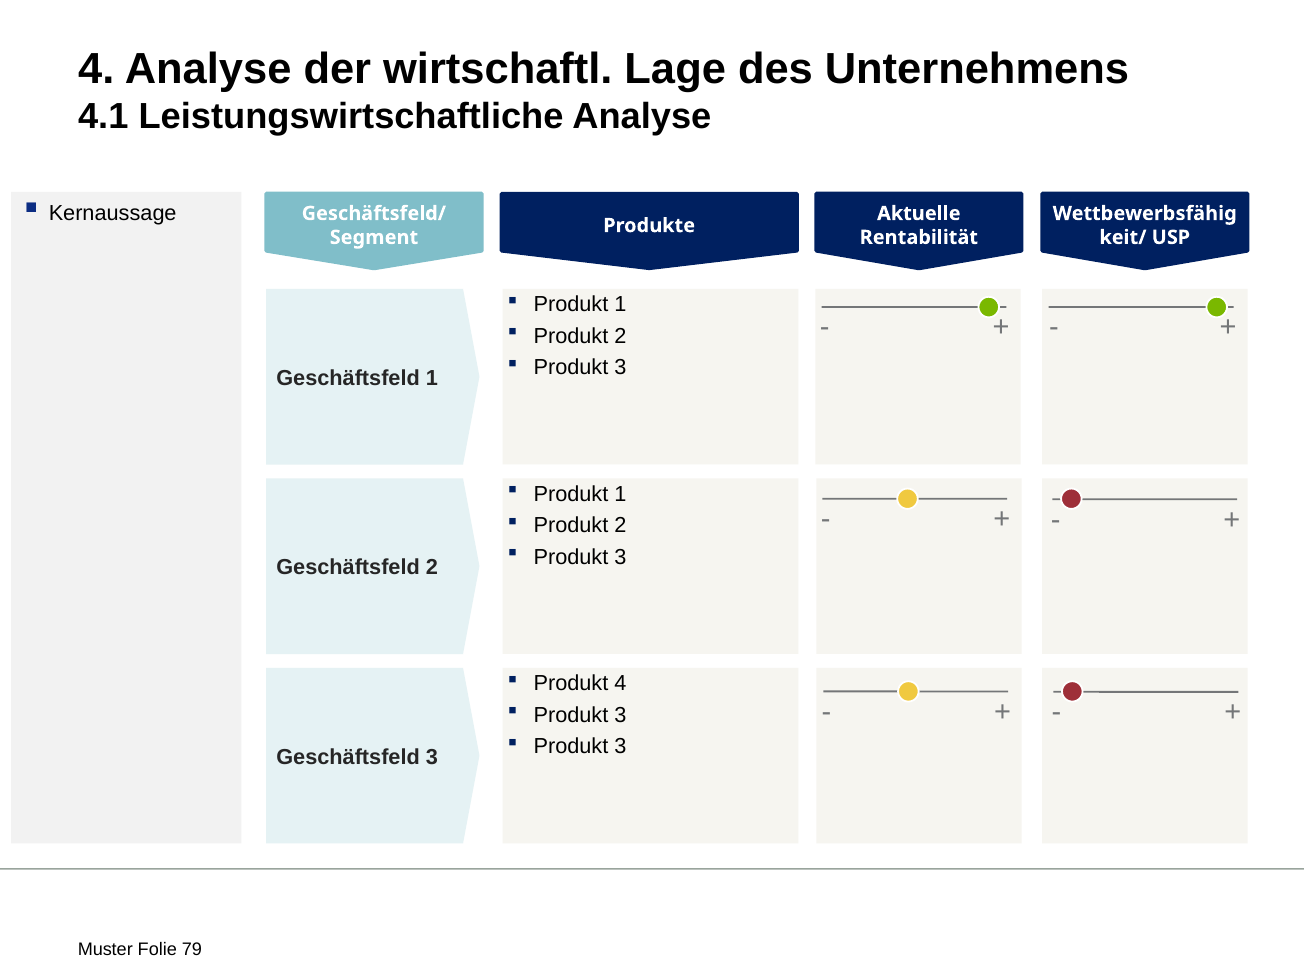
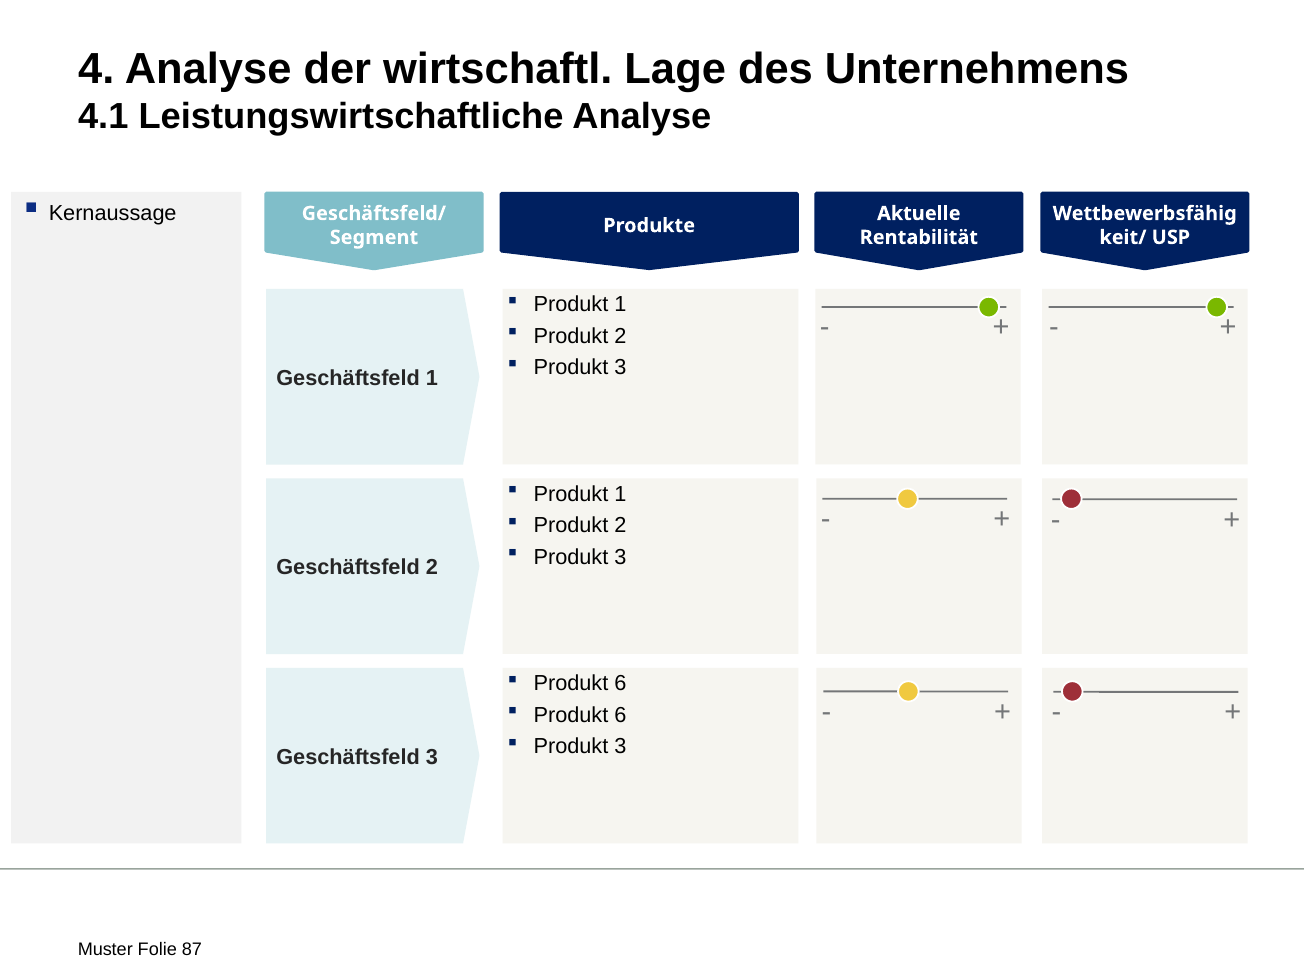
4: 4 -> 6 (620, 683)
3: 3 -> 6 (620, 715)
79: 79 -> 87 (192, 949)
